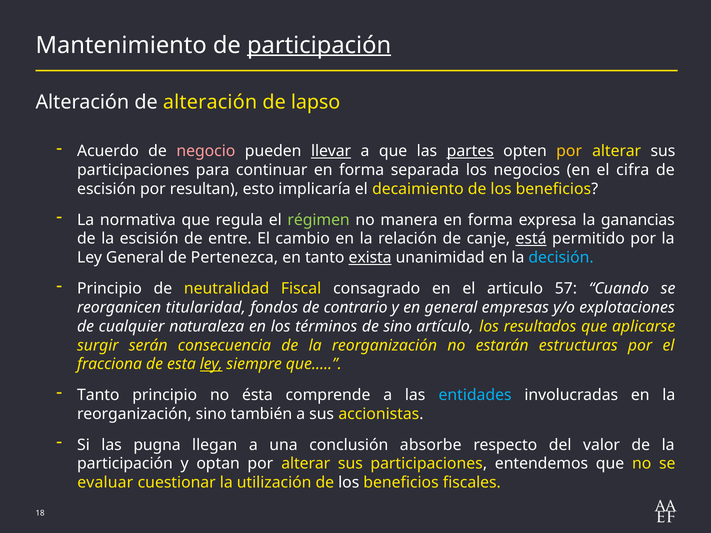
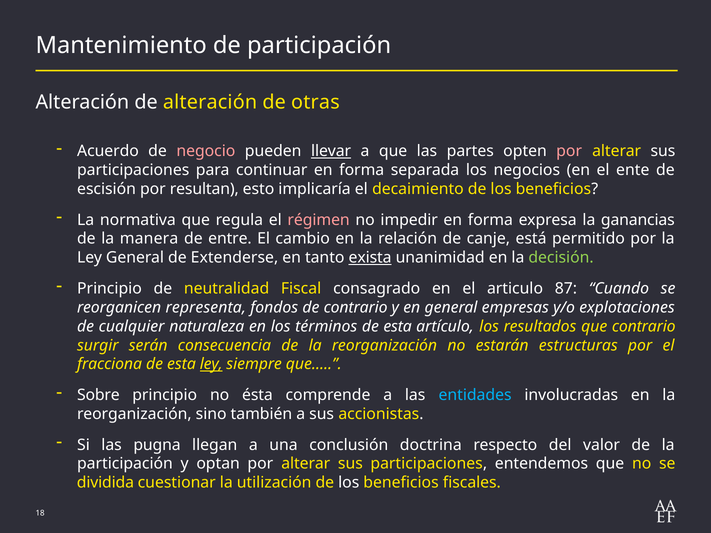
participación underline: present -> none (319, 45)
lapso: lapso -> otras (315, 102)
partes underline: present -> none (470, 151)
por colour: yellow -> pink (569, 151)
cifra: cifra -> ente (633, 170)
régimen colour: light green -> pink (319, 220)
manera: manera -> impedir (409, 220)
la escisión: escisión -> manera (149, 239)
está underline: present -> none (531, 239)
Pertenezca: Pertenezca -> Extenderse (234, 258)
decisión colour: light blue -> light green (561, 258)
57: 57 -> 87 (566, 289)
titularidad: titularidad -> representa (206, 308)
términos de sino: sino -> esta (398, 327)
que aplicarse: aplicarse -> contrario (644, 327)
Tanto: Tanto -> Sobre (98, 395)
absorbe: absorbe -> doctrina (431, 445)
evaluar: evaluar -> dividida (105, 483)
